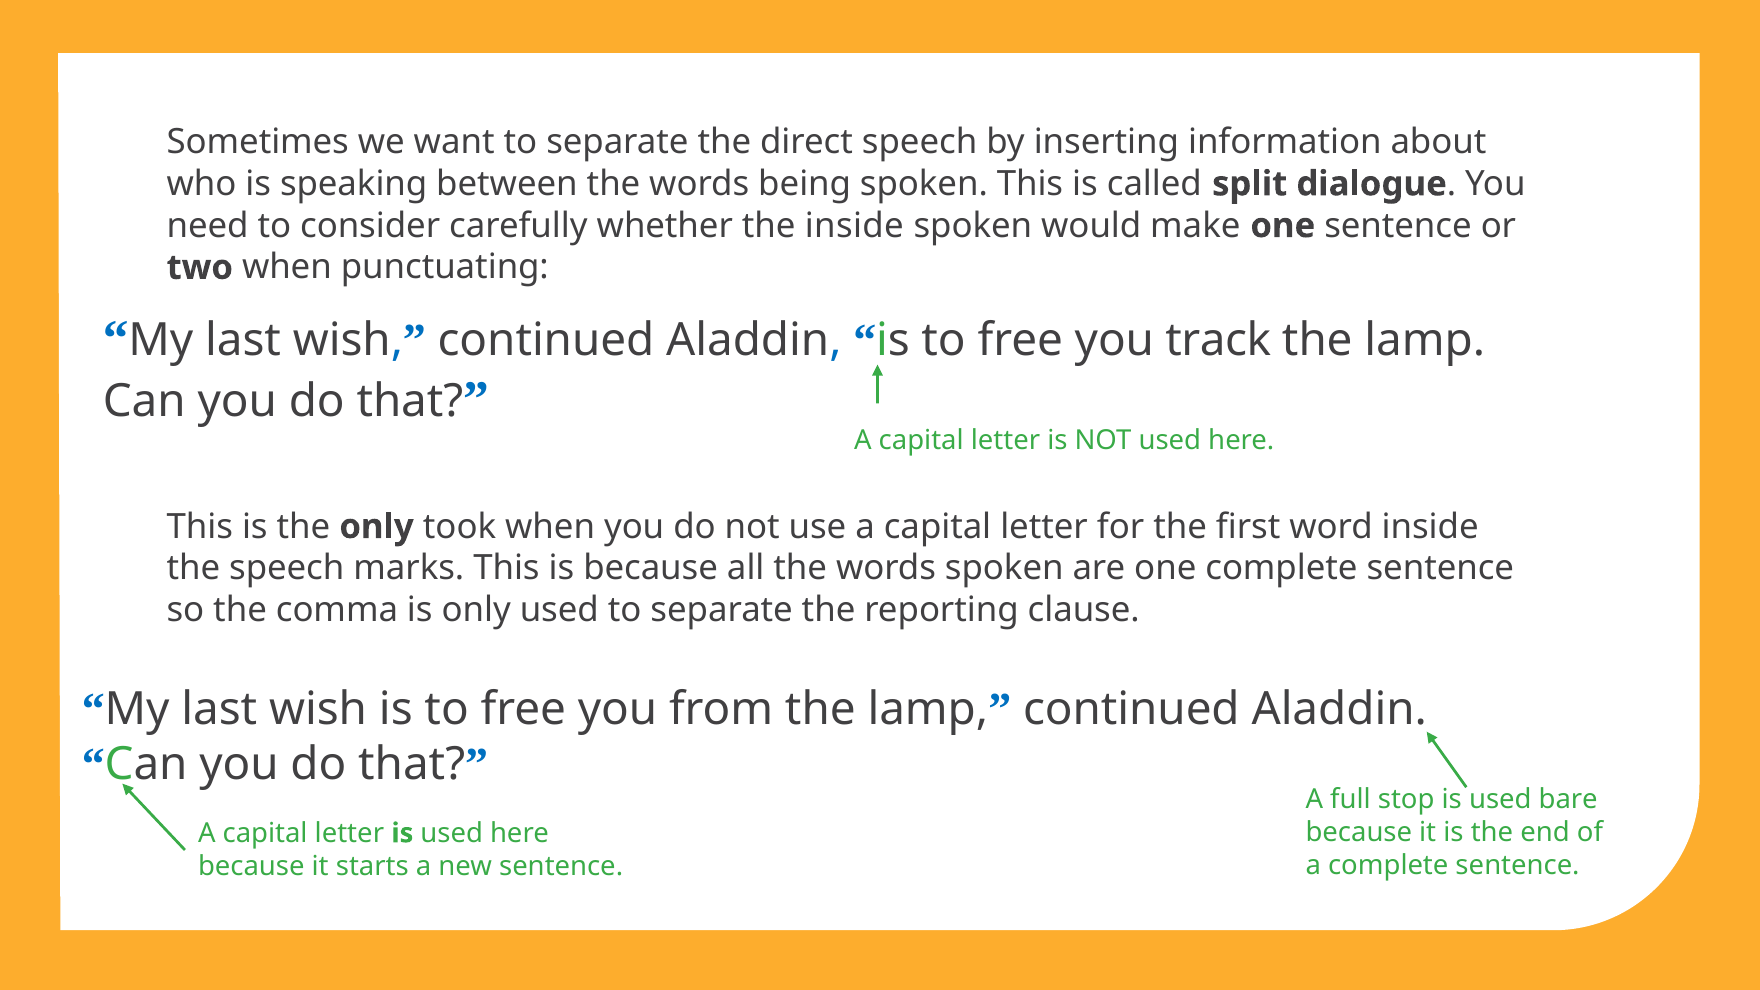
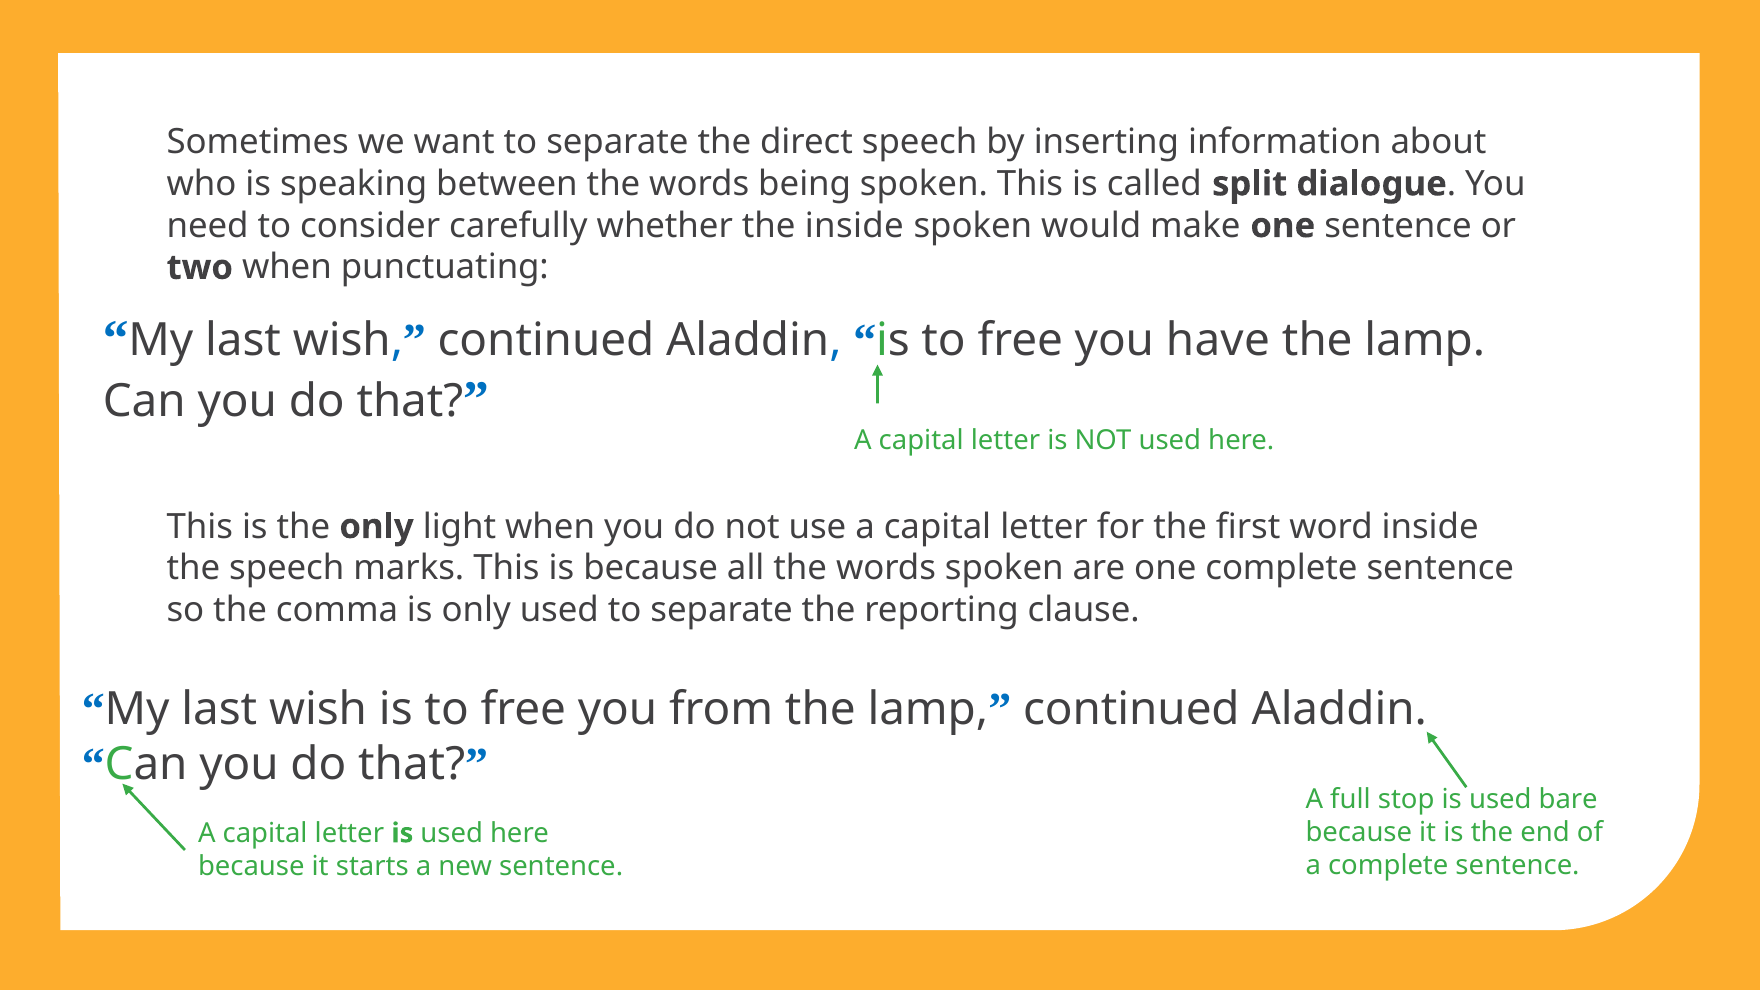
track: track -> have (1218, 340)
took: took -> light (460, 527)
